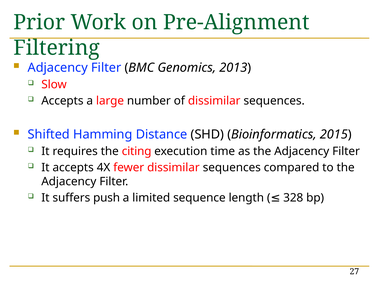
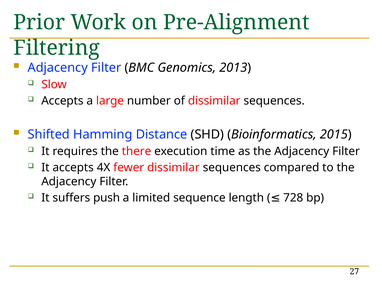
citing: citing -> there (137, 151)
328: 328 -> 728 (293, 198)
